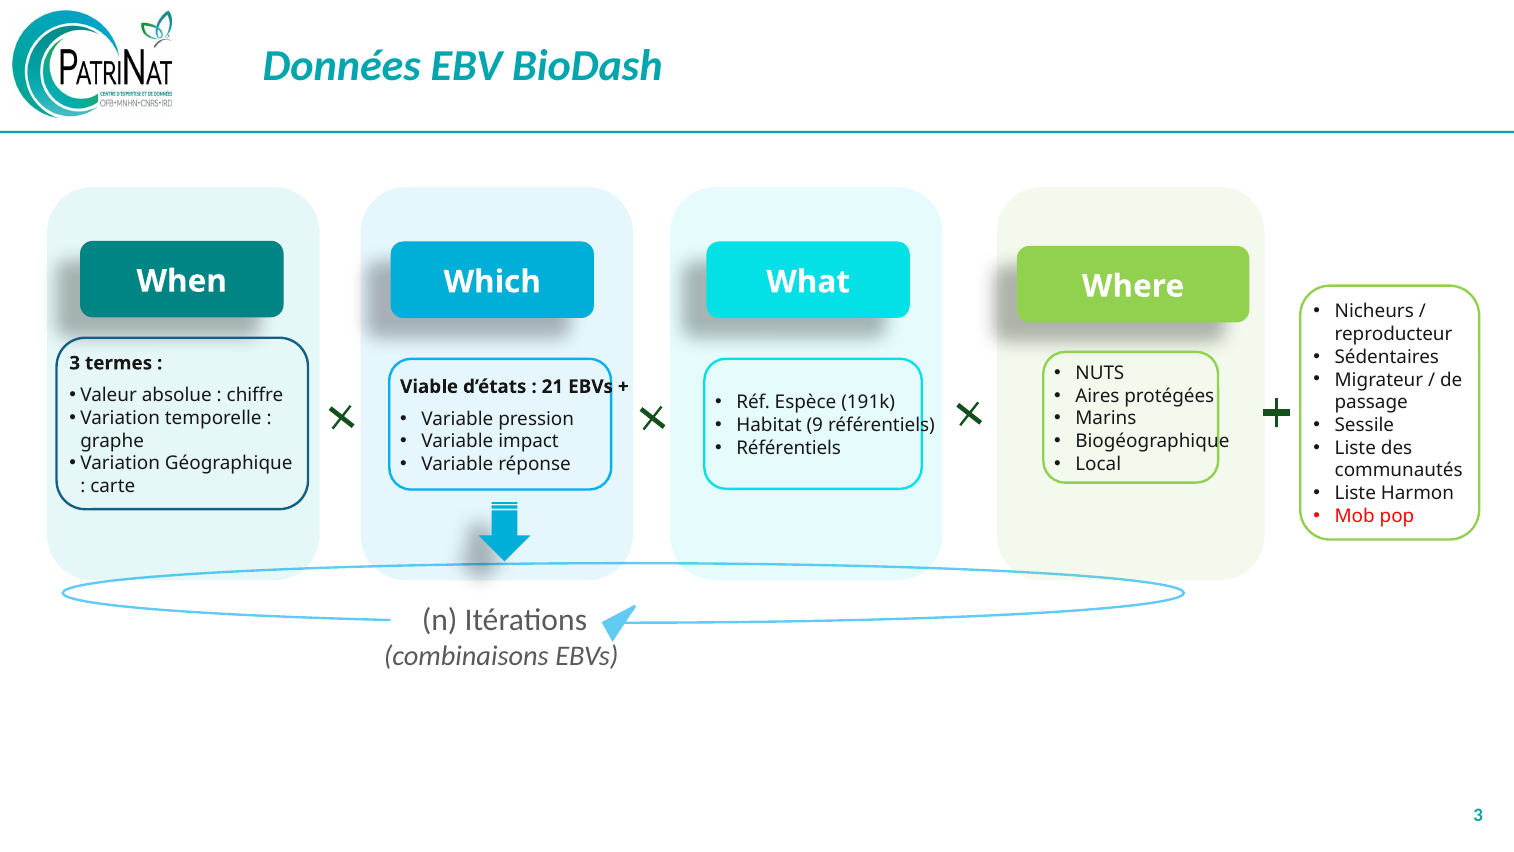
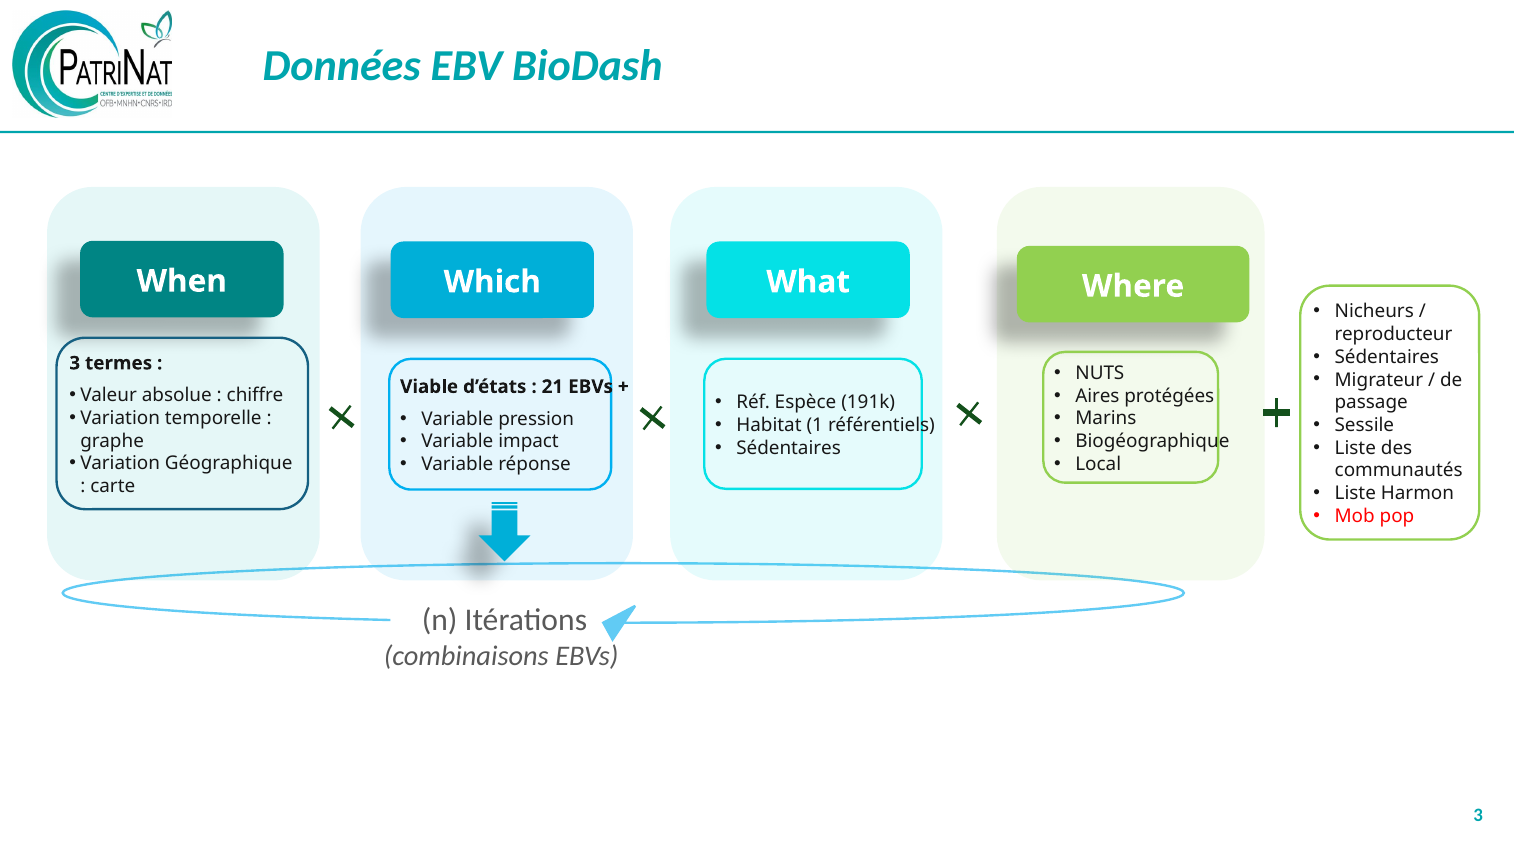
9: 9 -> 1 (815, 425)
Référentiels: Référentiels -> Sédentaires (789, 448)
